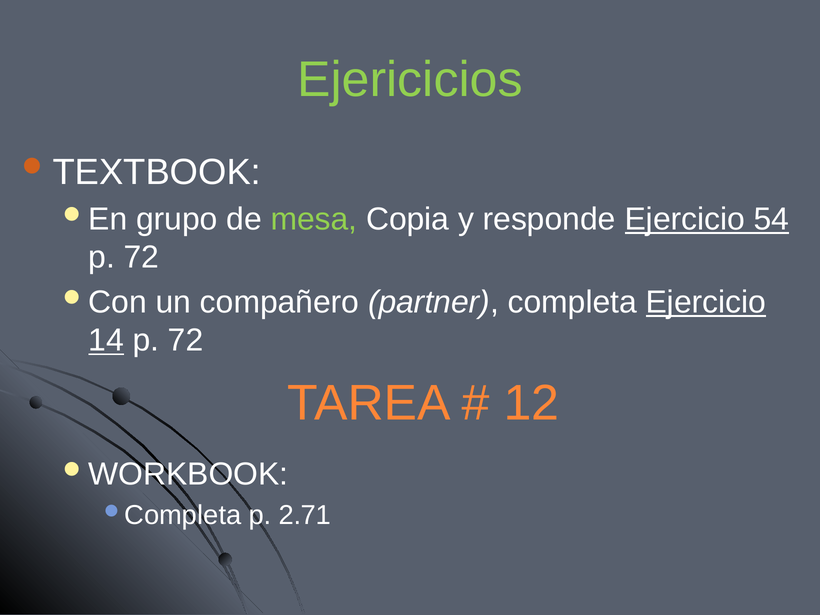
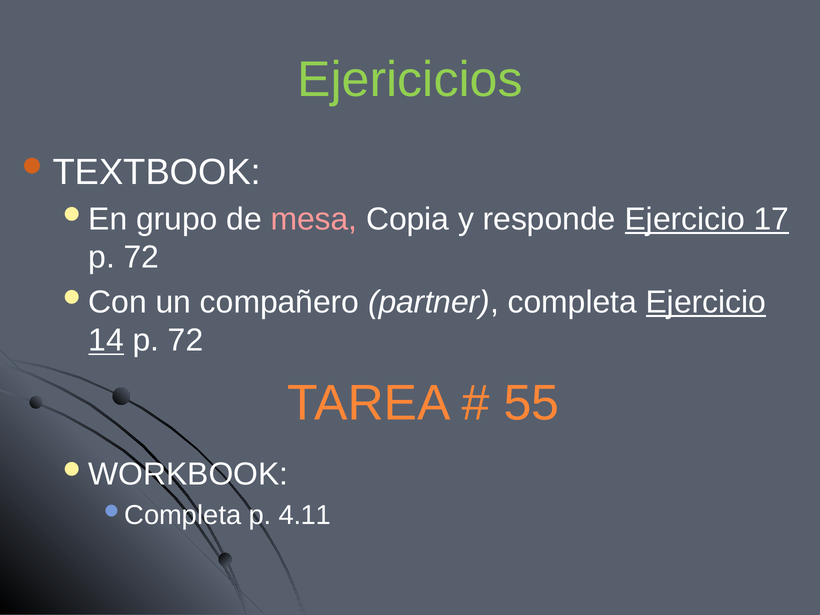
mesa colour: light green -> pink (314, 219)
54: 54 -> 17 (772, 219)
12: 12 -> 55 (531, 403)
2.71: 2.71 -> 4.11 (305, 515)
